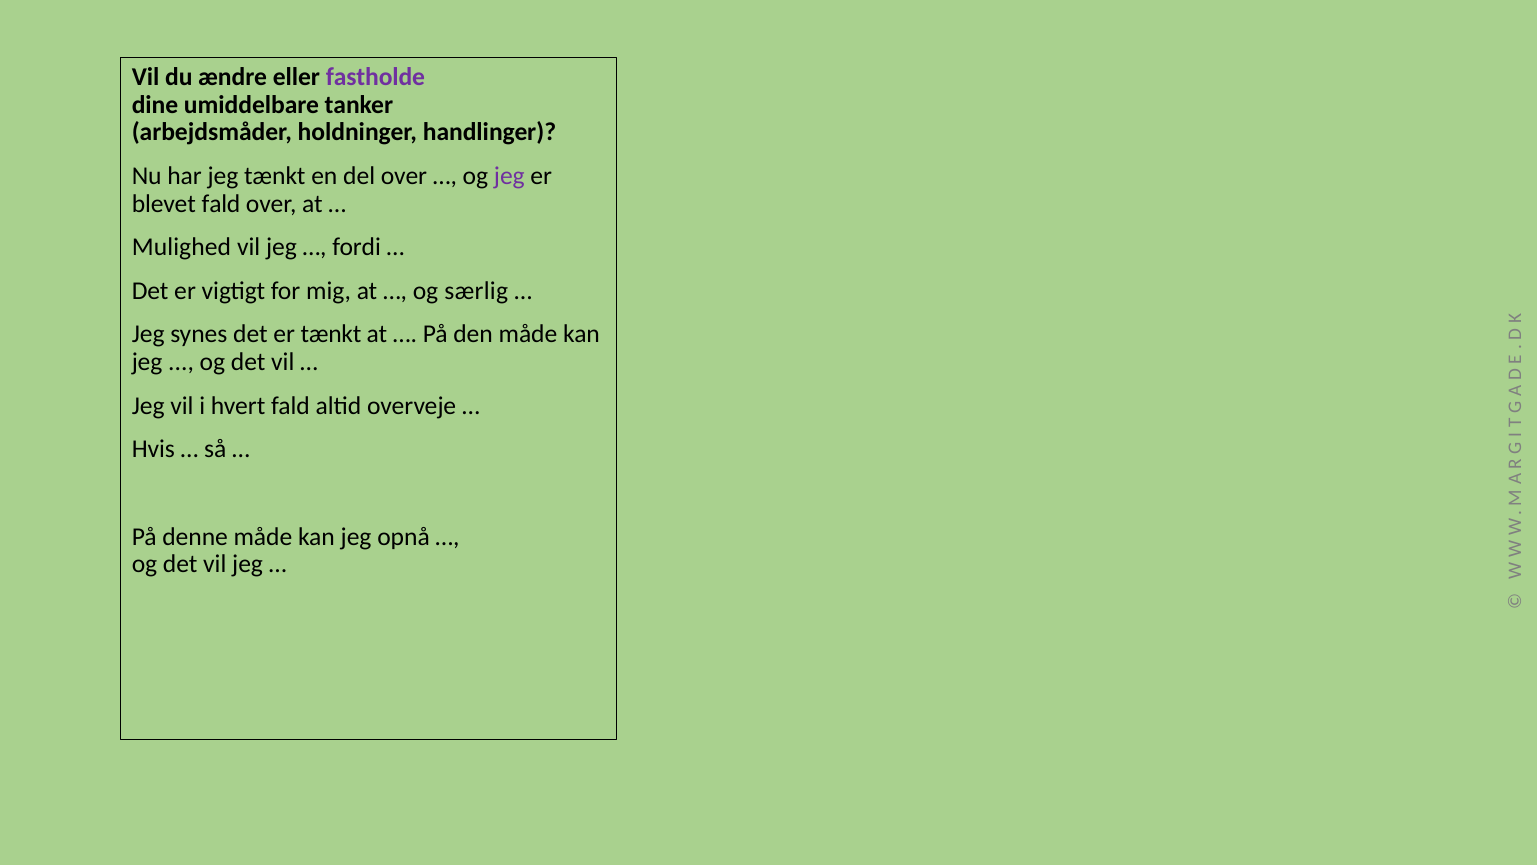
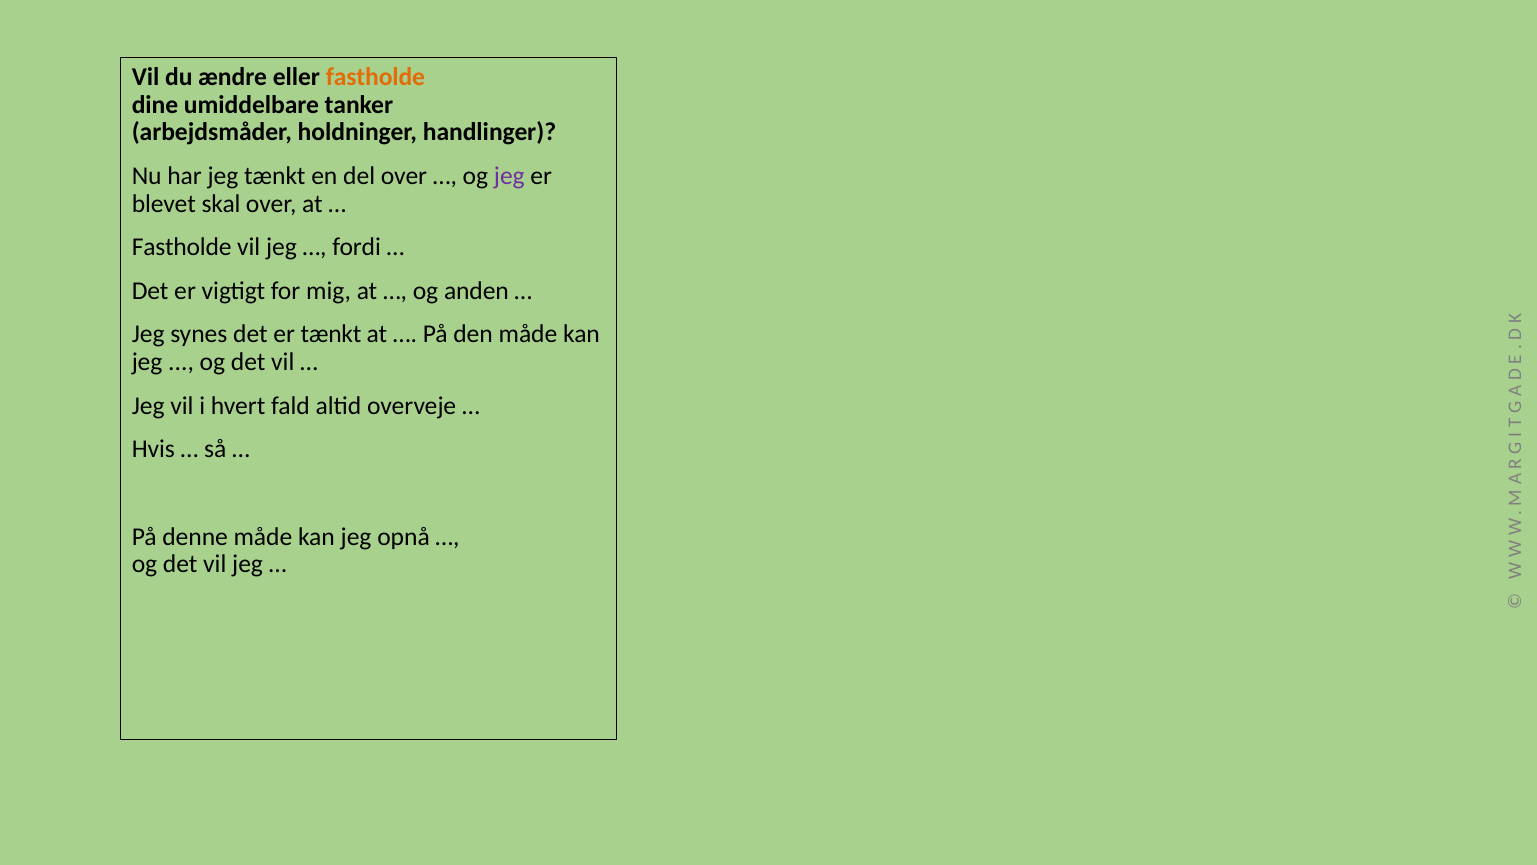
fastholde colour: purple -> orange (375, 77)
blevet fald: fald -> skal (221, 203)
Mulighed: Mulighed -> Fastholde (182, 247)
særlig: særlig -> anden (476, 291)
